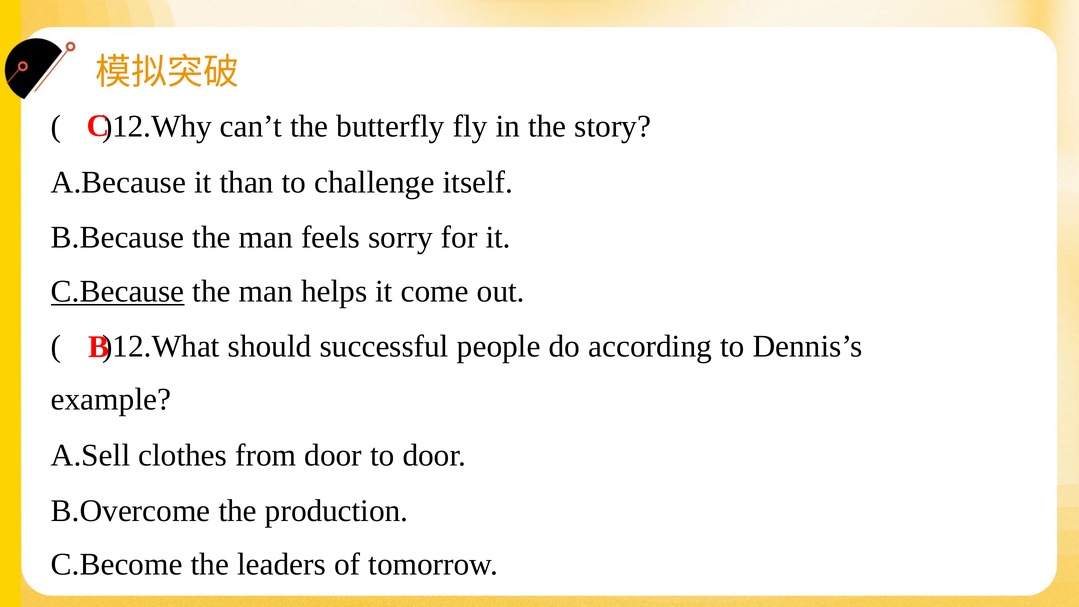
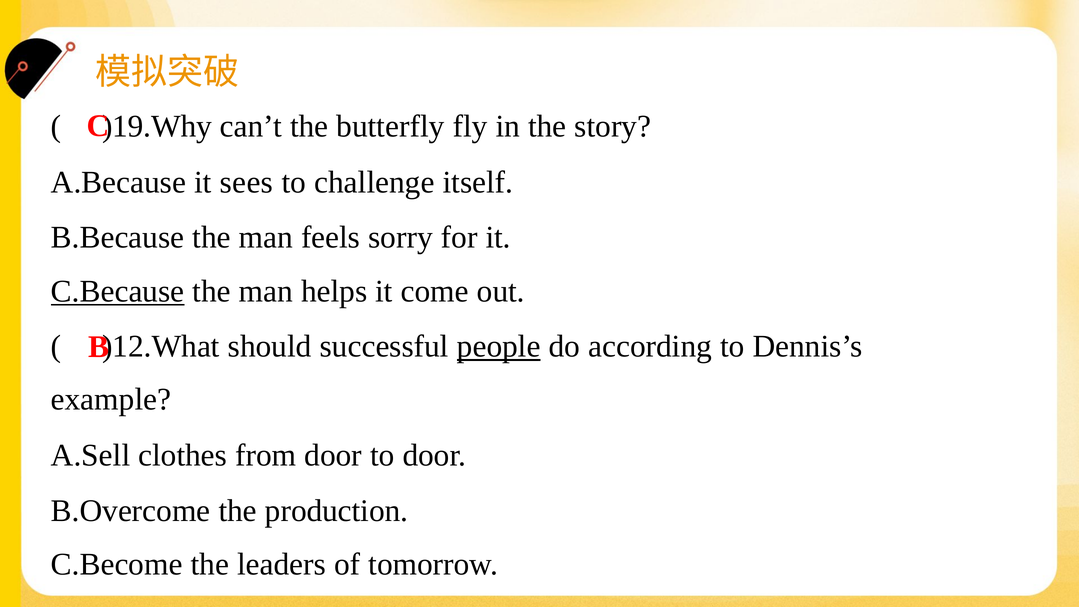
)12.Why: )12.Why -> )19.Why (157, 126)
than: than -> sees (246, 182)
people underline: none -> present (499, 346)
